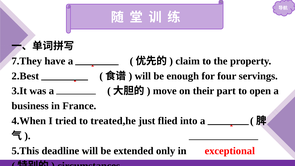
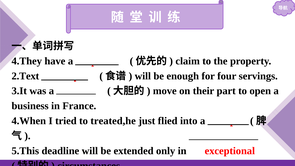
7.They: 7.They -> 4.They (27, 61)
2.Best: 2.Best -> 2.Text (25, 76)
